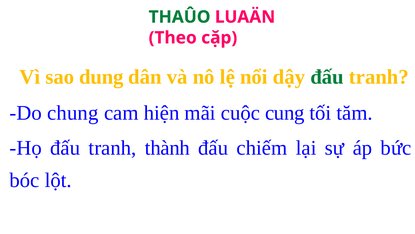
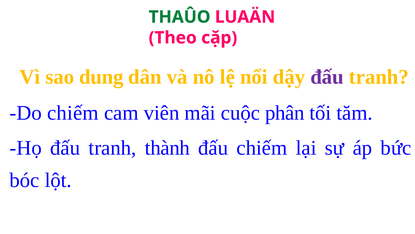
đấu colour: green -> purple (327, 77)
Do chung: chung -> chiếm (73, 113)
hiện: hiện -> viên (162, 113)
cung: cung -> phân (285, 113)
